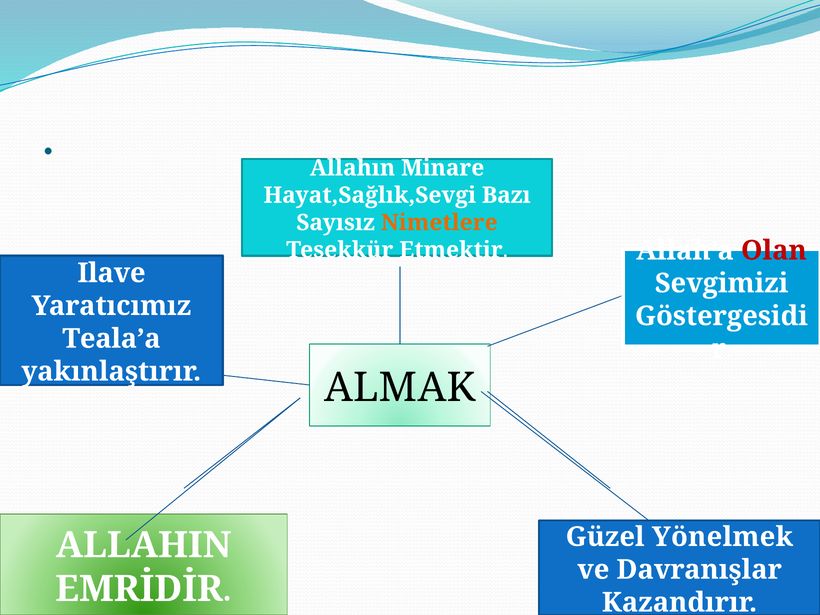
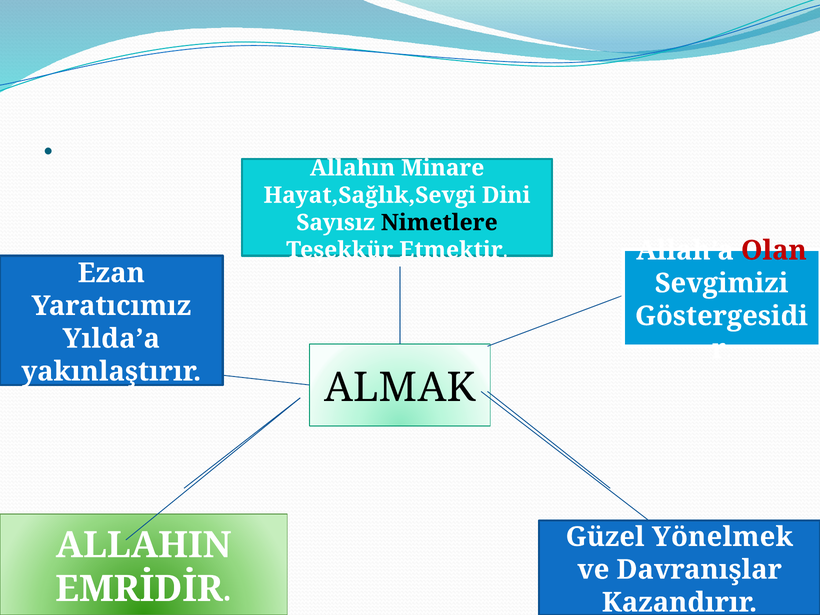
Bazı: Bazı -> Dini (506, 195)
Nimetlere colour: orange -> black (439, 223)
Ilave: Ilave -> Ezan (111, 273)
Teala’a: Teala’a -> Yılda’a (111, 339)
